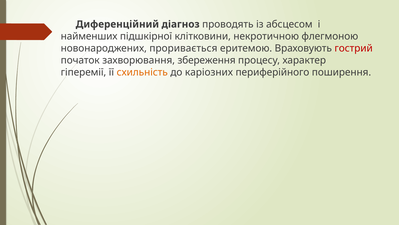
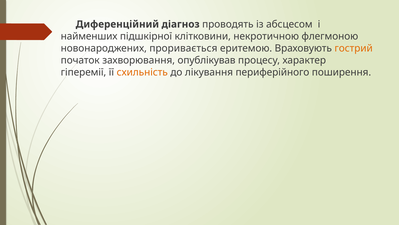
гострий colour: red -> orange (354, 48)
збереження: збереження -> опублікував (207, 60)
каріозних: каріозних -> лікування (209, 72)
